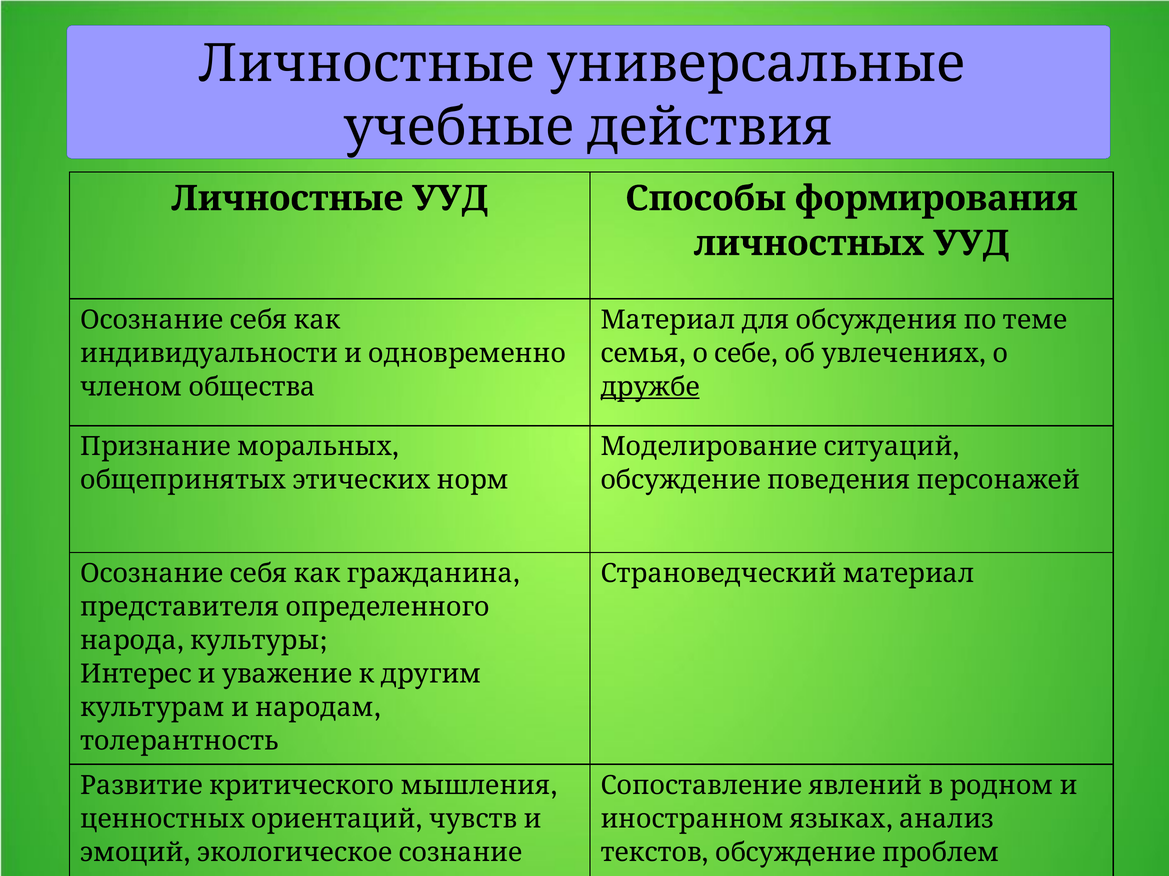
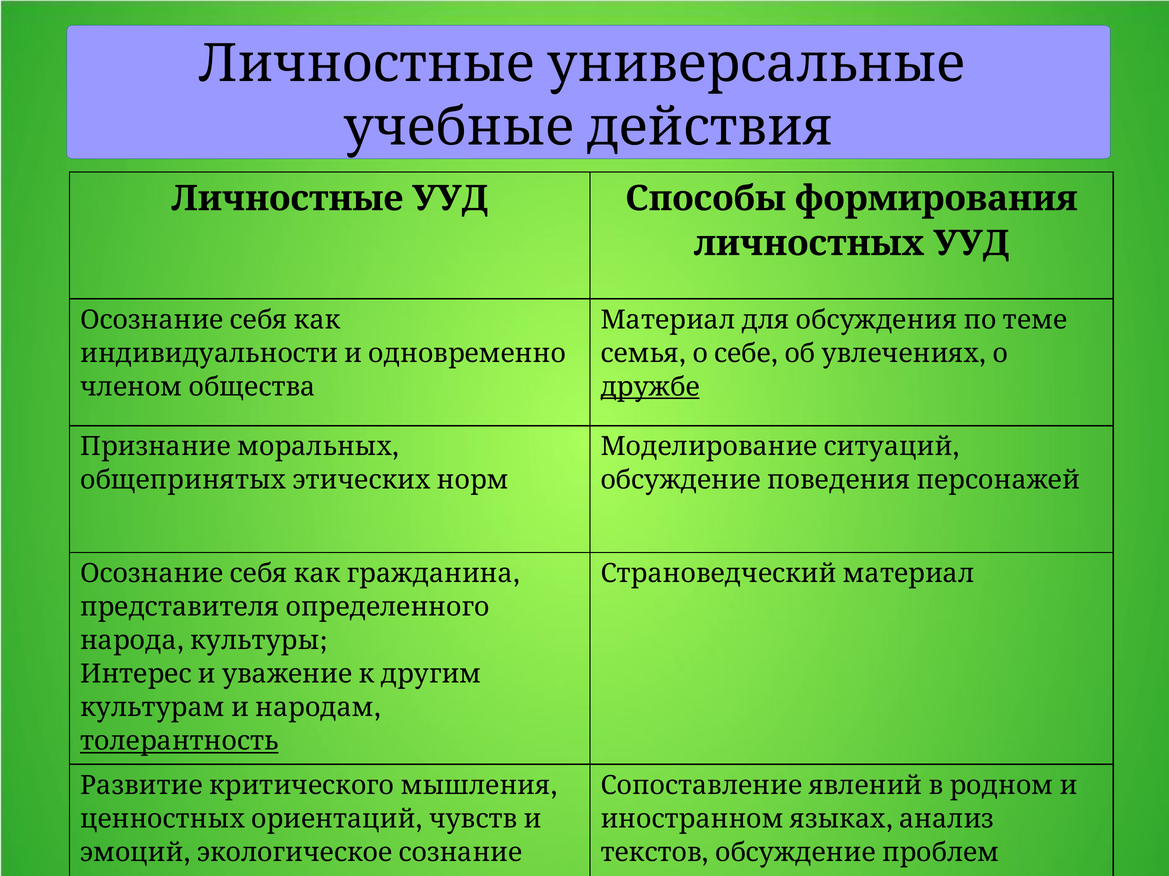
толерантность underline: none -> present (179, 742)
